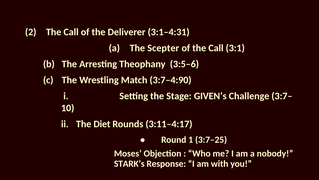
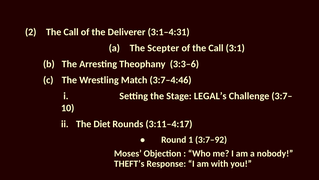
3:5–6: 3:5–6 -> 3:3–6 (184, 64)
3:7–4:90: 3:7–4:90 -> 3:7–4:46 (171, 80)
GIVEN’s: GIVEN’s -> LEGAL’s (210, 96)
3:7–25: 3:7–25 -> 3:7–92 (211, 139)
STARK’s: STARK’s -> THEFT’s (129, 163)
